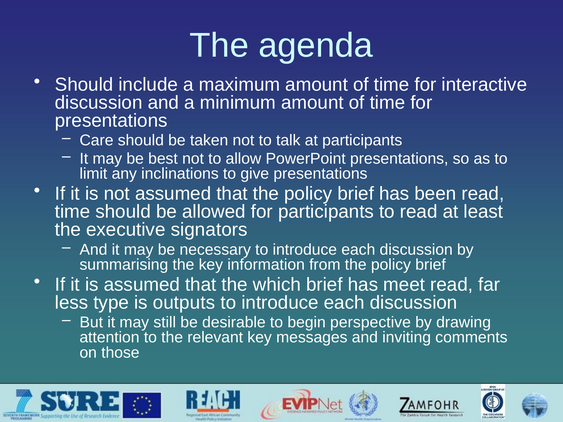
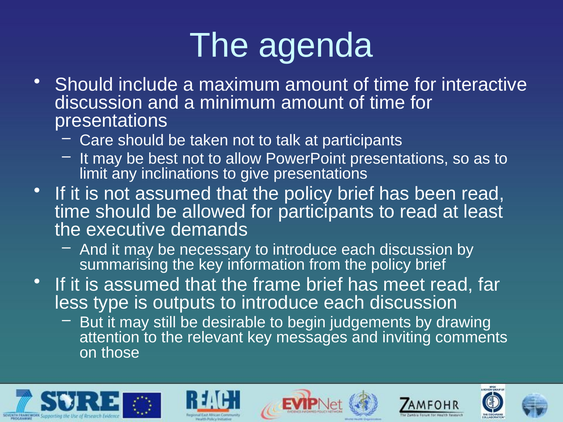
signators: signators -> demands (209, 230)
which: which -> frame (277, 285)
perspective: perspective -> judgements (371, 323)
